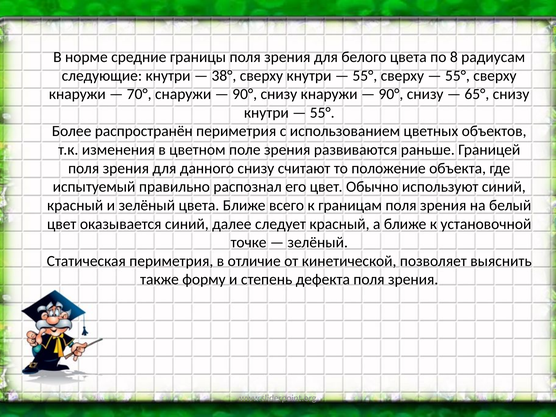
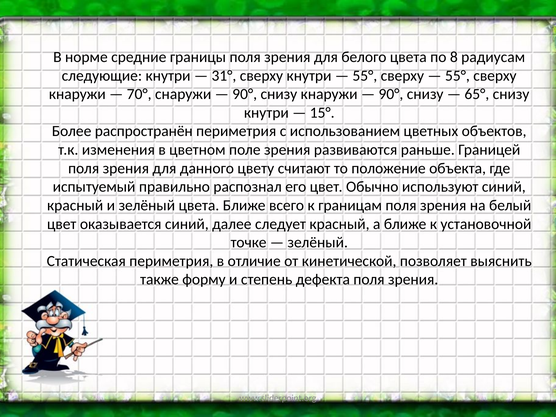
38°: 38° -> 31° (224, 76)
55°: 55° -> 15° (322, 113)
данного снизу: снизу -> цвету (256, 168)
